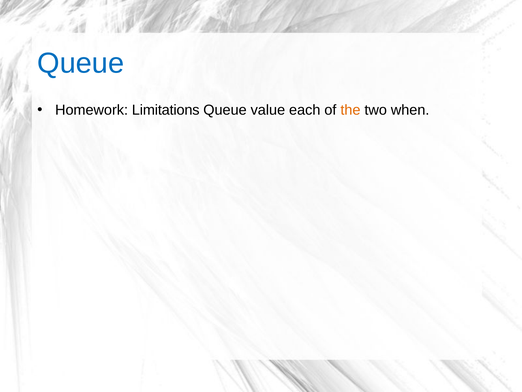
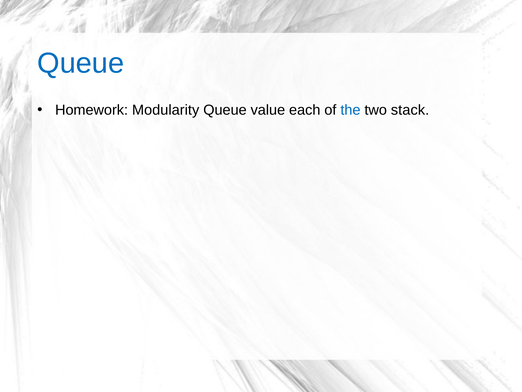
Limitations: Limitations -> Modularity (166, 110)
the colour: orange -> blue (350, 110)
when: when -> stack (410, 110)
